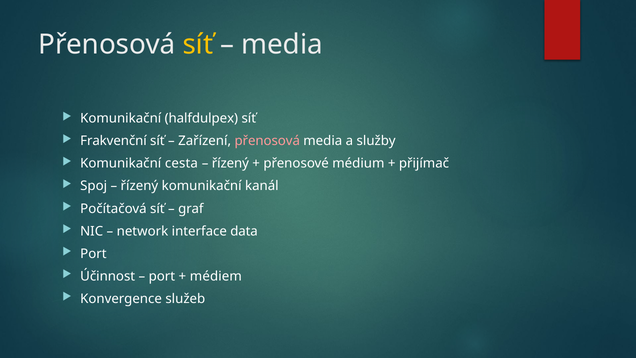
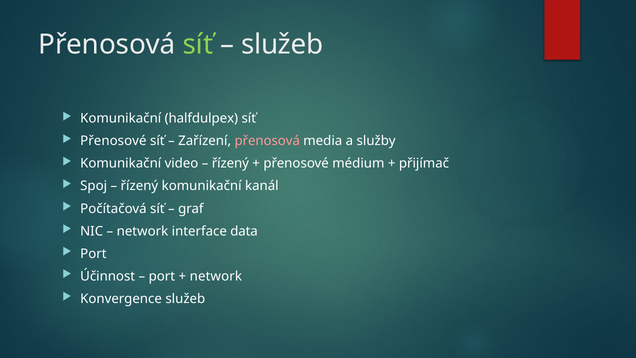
síť colour: yellow -> light green (198, 45)
media: media -> služeb (282, 45)
Frakvenční: Frakvenční -> Přenosové (113, 141)
cesta: cesta -> video (181, 163)
médiem: médiem -> network (216, 276)
